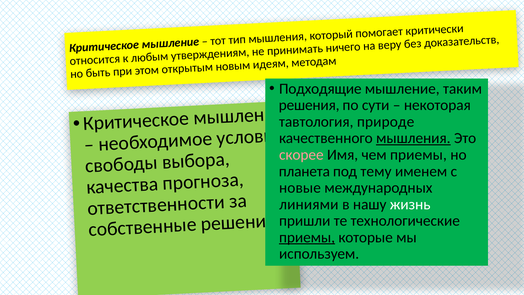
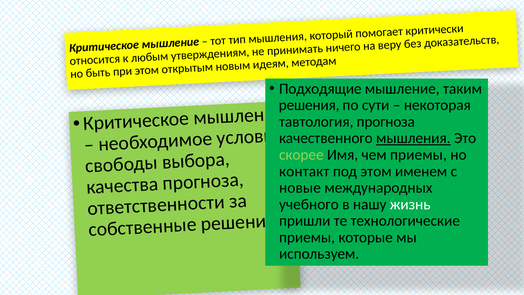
тавтология природе: природе -> прогноза (386, 122)
скорее colour: pink -> light green (301, 155)
планета: планета -> контакт (304, 171)
под тему: тему -> этом (376, 171)
линиями: линиями -> учебного (309, 204)
приемы underline: present -> none (307, 237)
